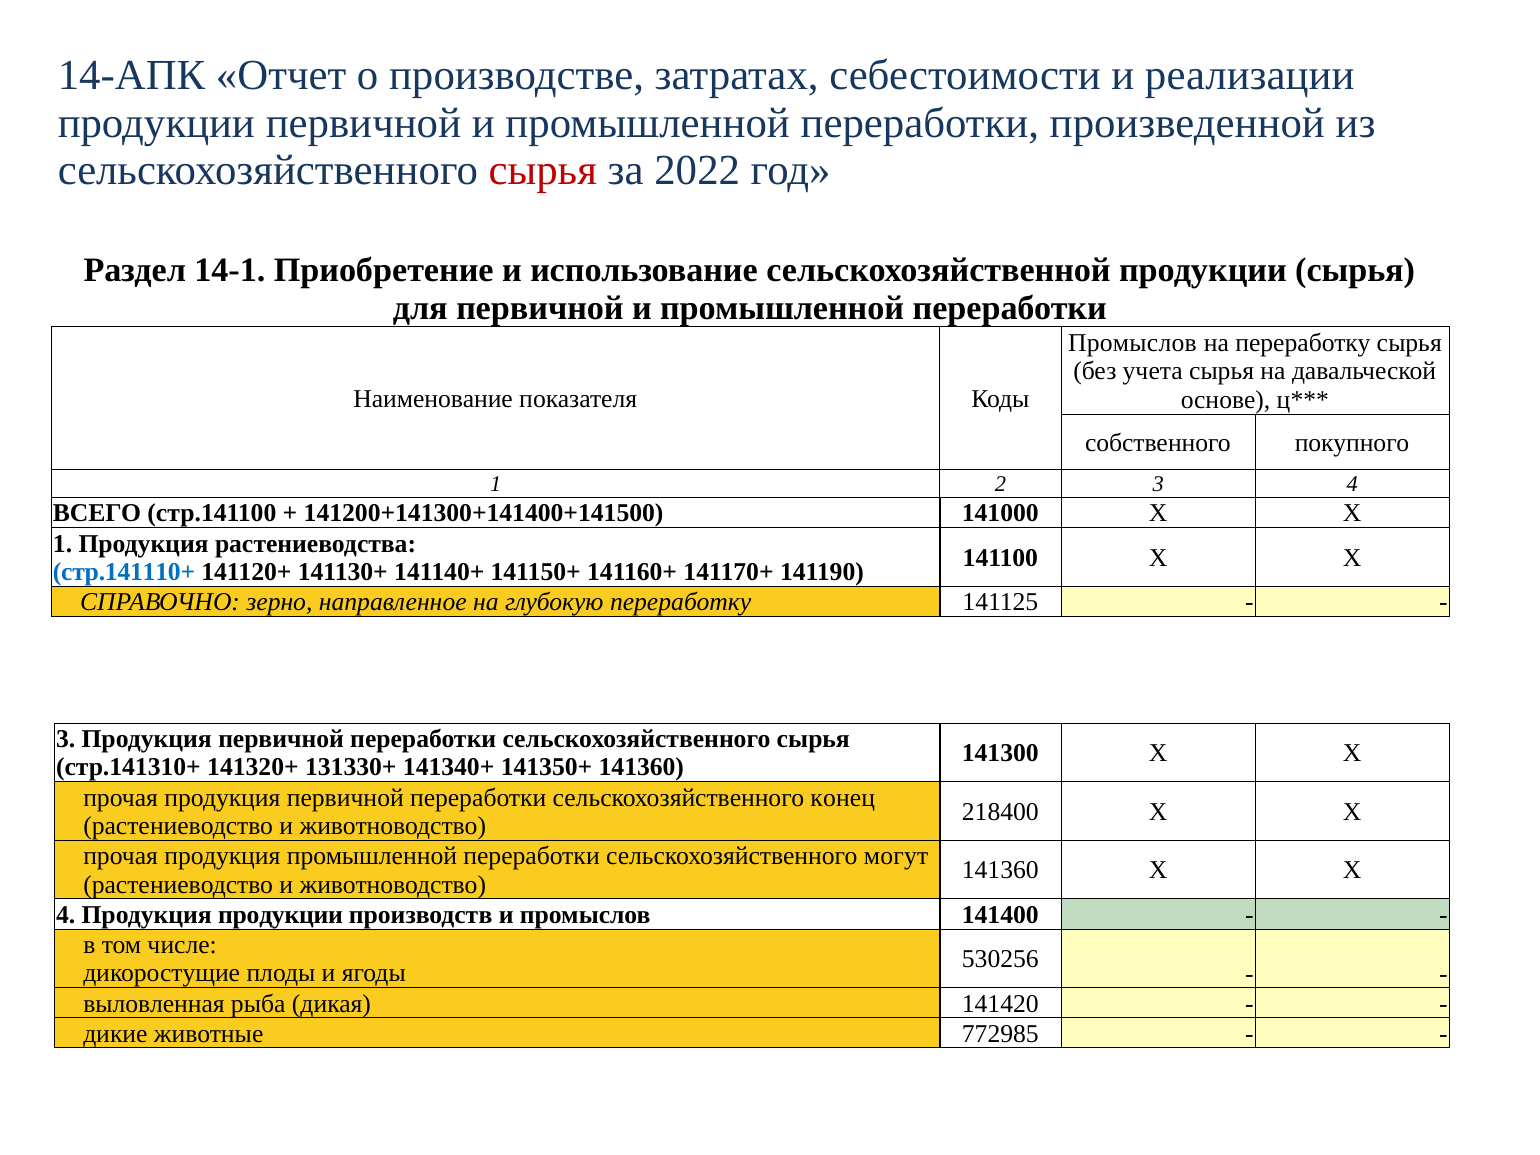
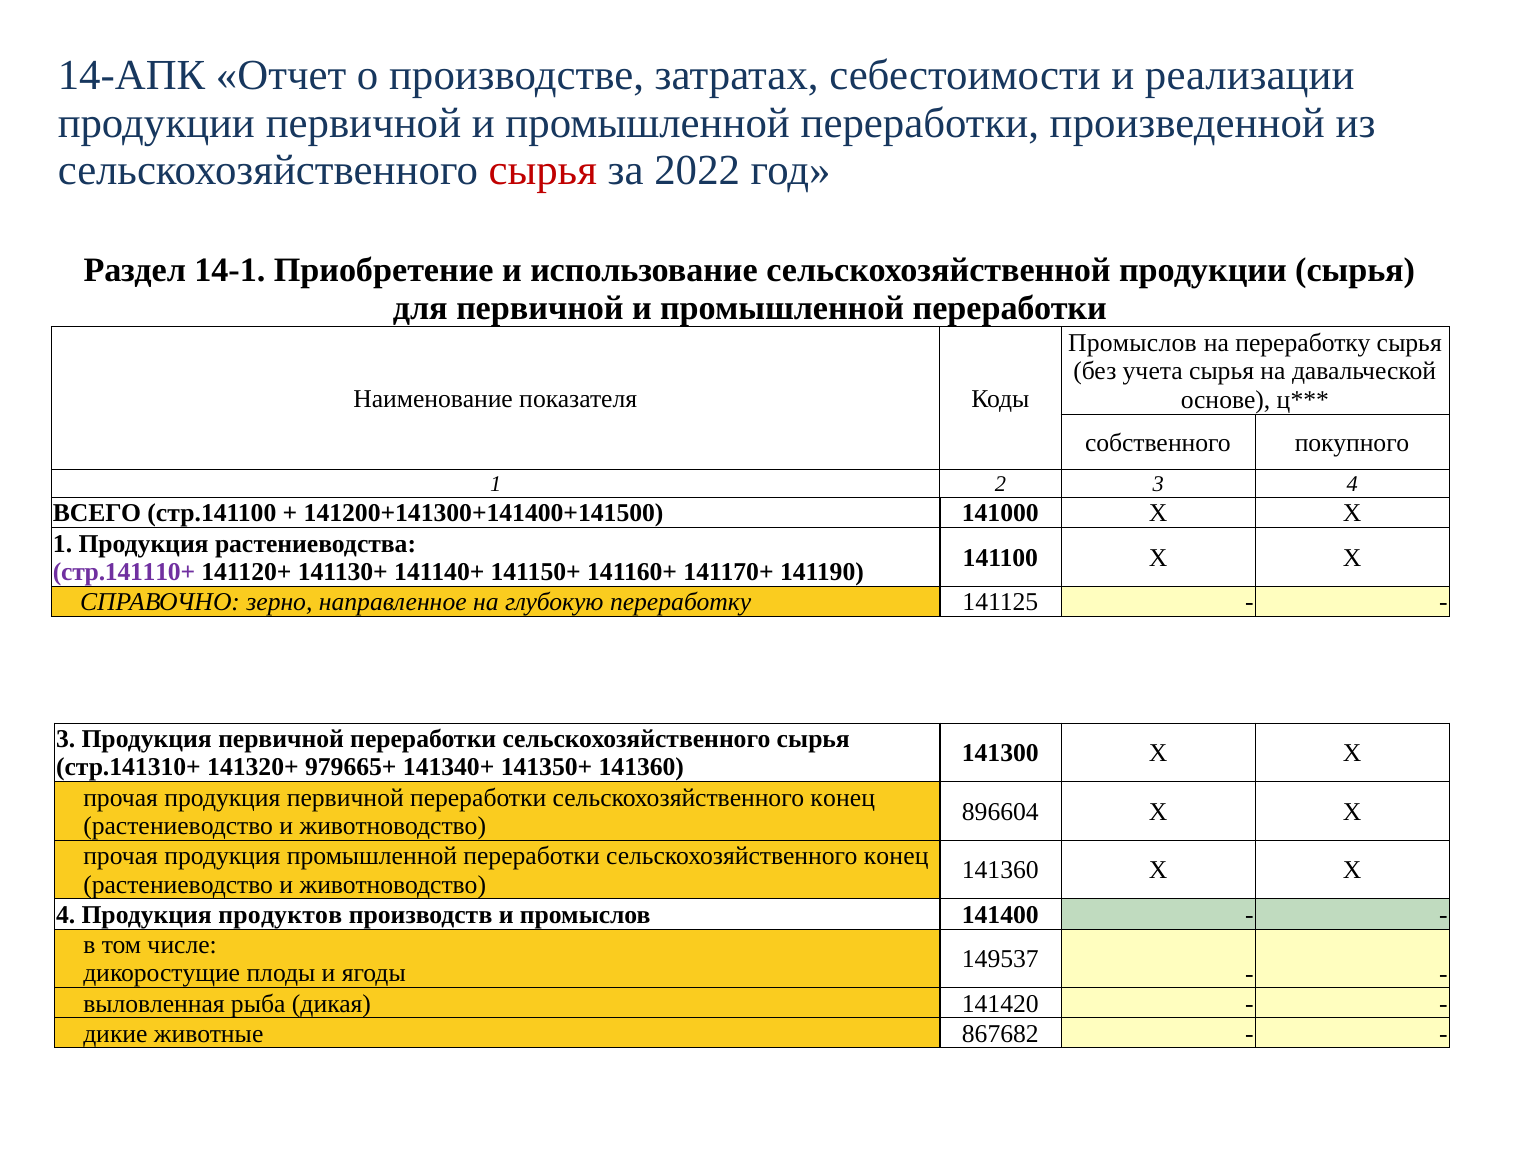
стр.141110+ colour: blue -> purple (124, 572)
131330+: 131330+ -> 979665+ (351, 767)
218400: 218400 -> 896604 (1000, 812)
промышленной переработки сельскохозяйственного могут: могут -> конец (896, 856)
Продукция продукции: продукции -> продуктов (280, 915)
530256: 530256 -> 149537 (1000, 959)
772985: 772985 -> 867682 (1000, 1034)
